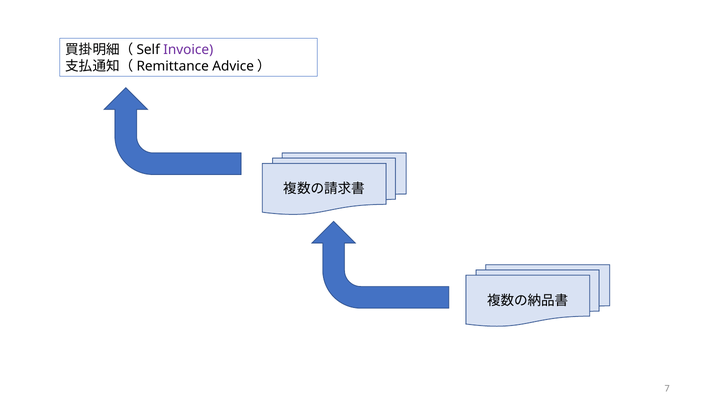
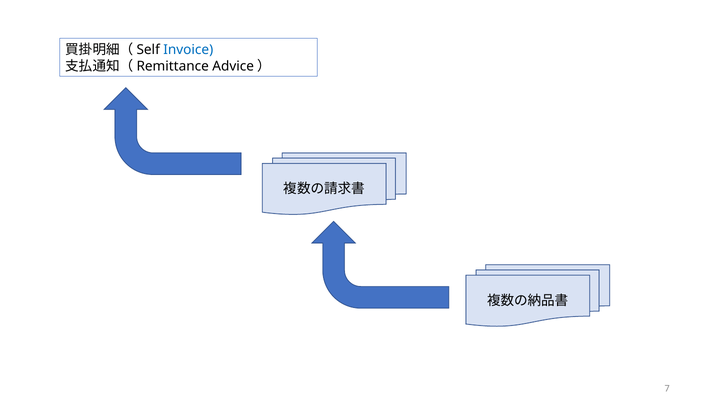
Invoice colour: purple -> blue (188, 50)
